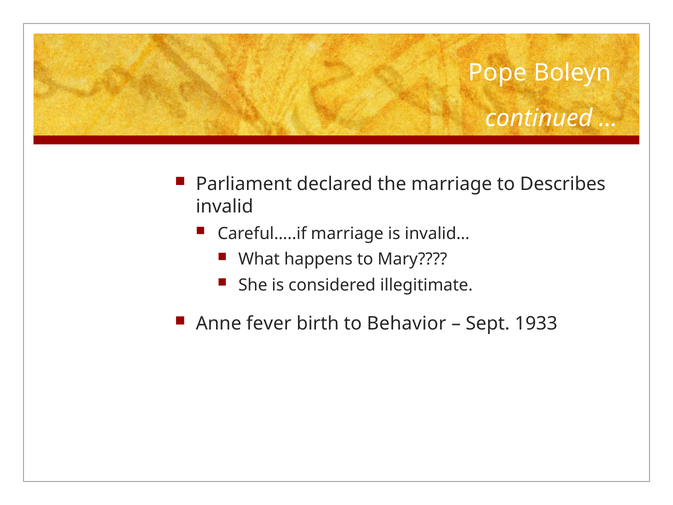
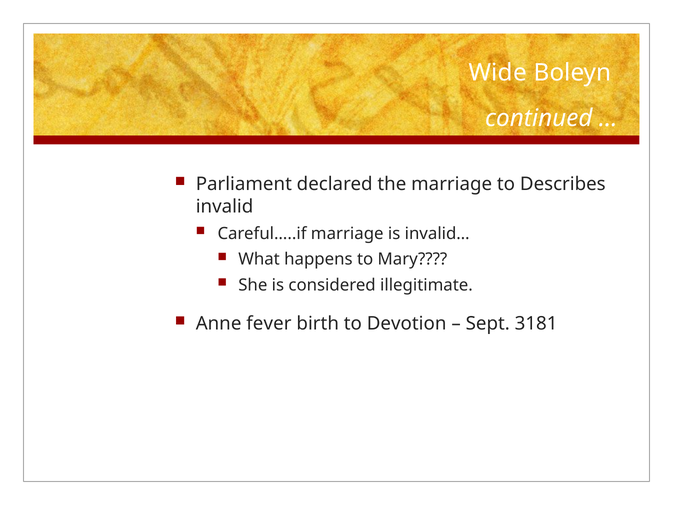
Pope: Pope -> Wide (498, 73)
Behavior: Behavior -> Devotion (407, 323)
1933: 1933 -> 3181 (536, 323)
